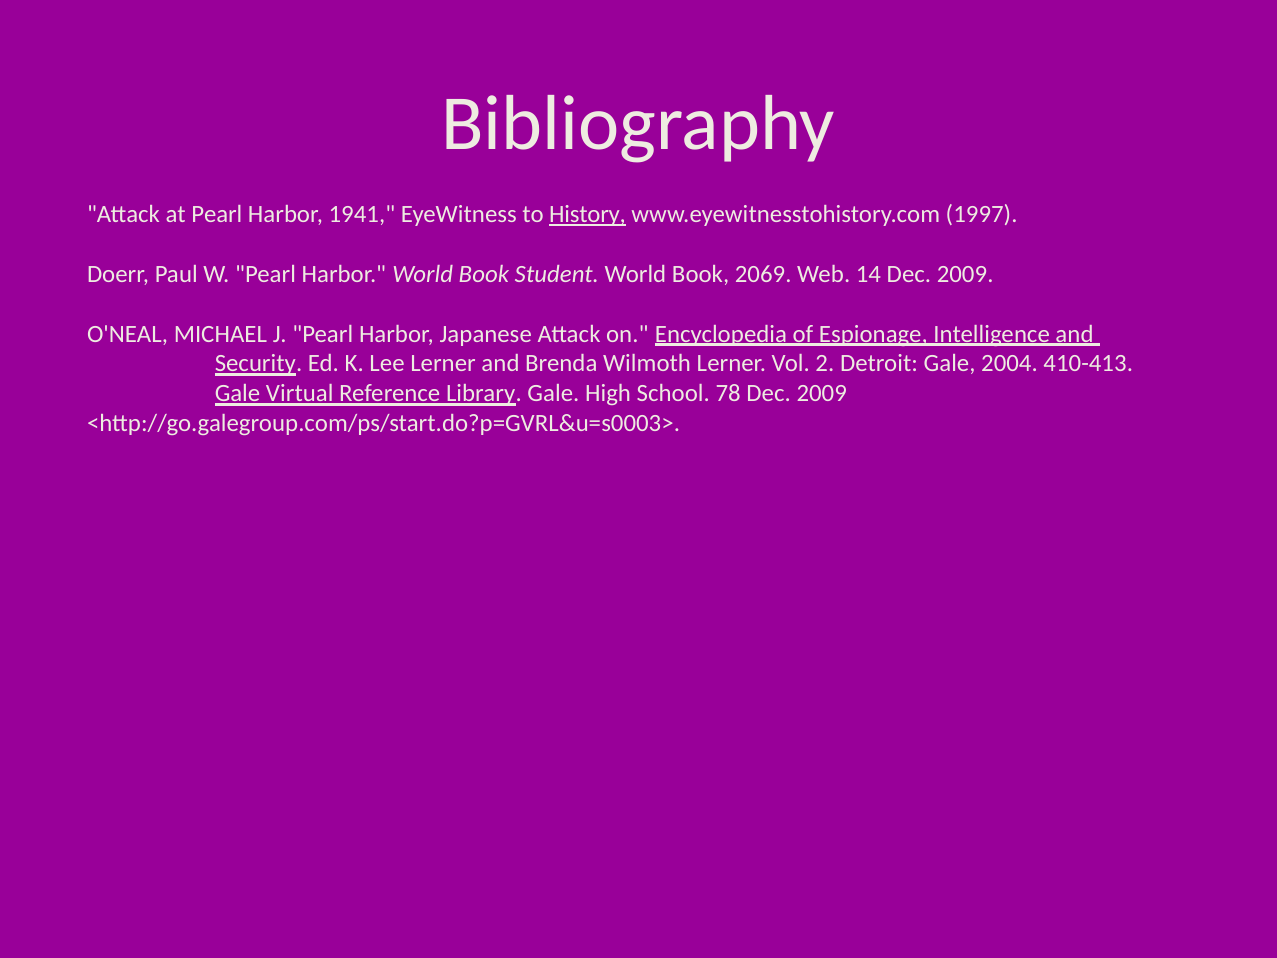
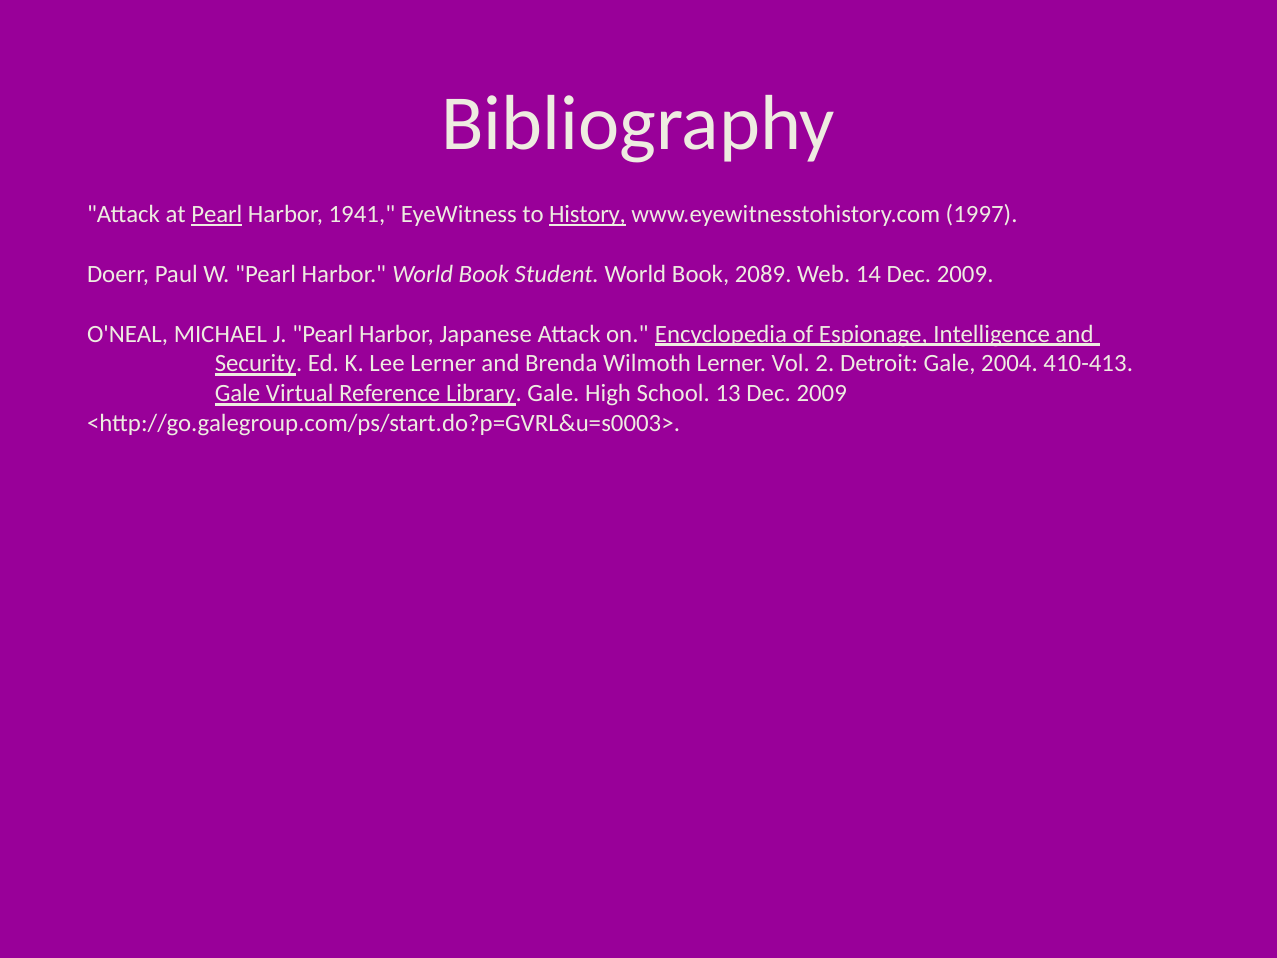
Pearl underline: none -> present (217, 214)
2069: 2069 -> 2089 (763, 274)
78: 78 -> 13 (728, 393)
